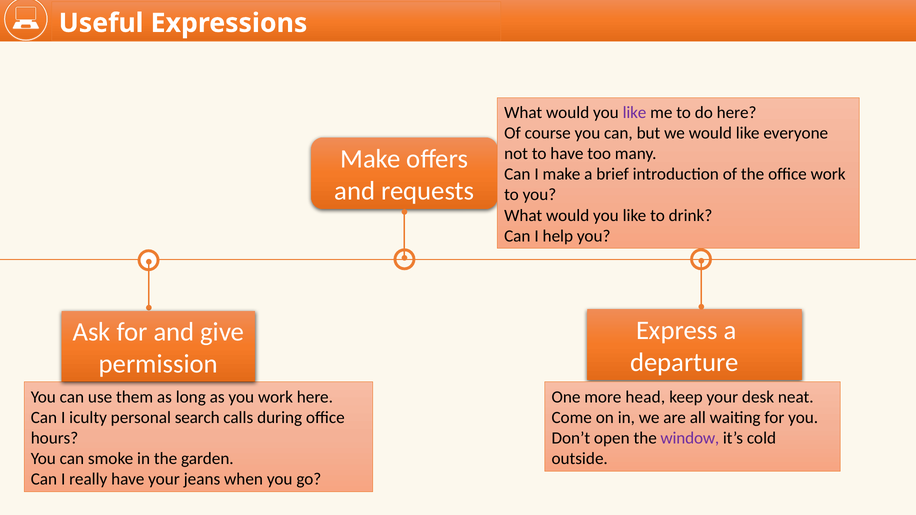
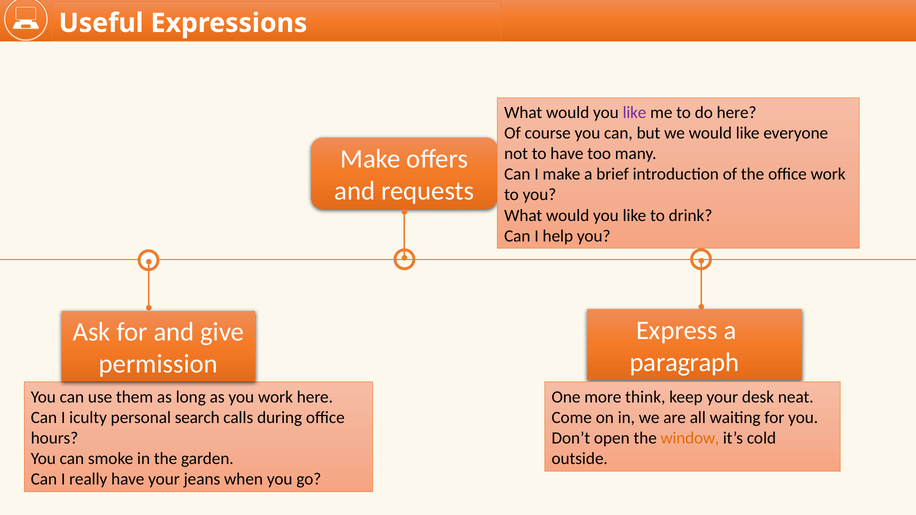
departure: departure -> paragraph (684, 363)
head: head -> think (645, 397)
window colour: purple -> orange (690, 438)
